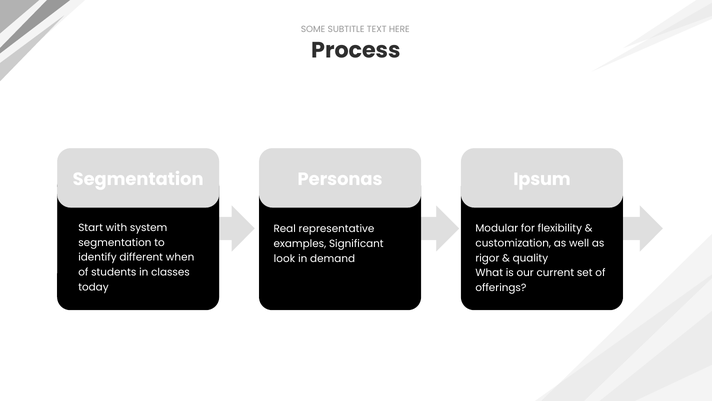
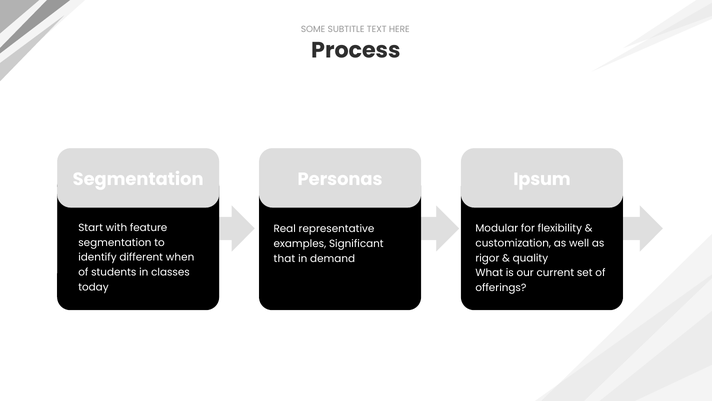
system: system -> feature (149, 227)
look: look -> that (284, 258)
